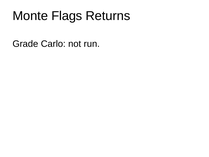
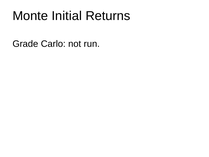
Flags: Flags -> Initial (67, 16)
